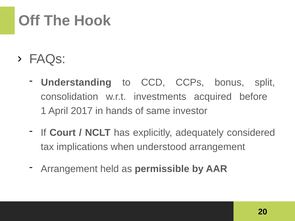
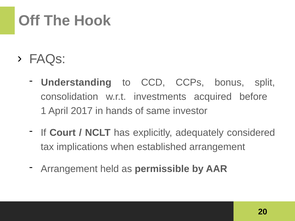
understood: understood -> established (162, 147)
